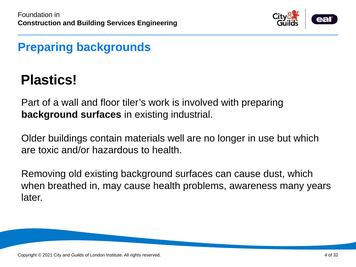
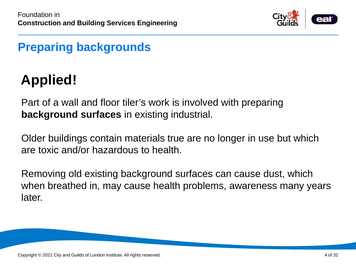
Plastics: Plastics -> Applied (49, 80)
well: well -> true (176, 138)
